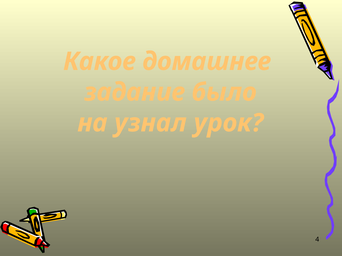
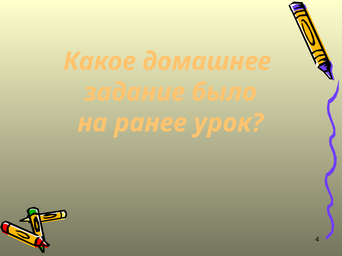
узнал: узнал -> ранее (150, 123)
